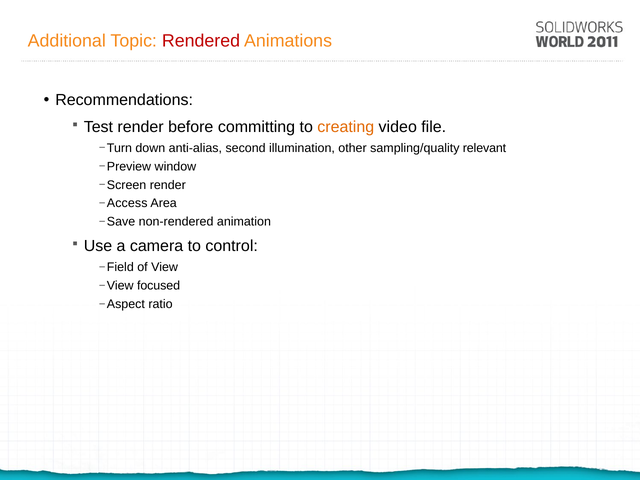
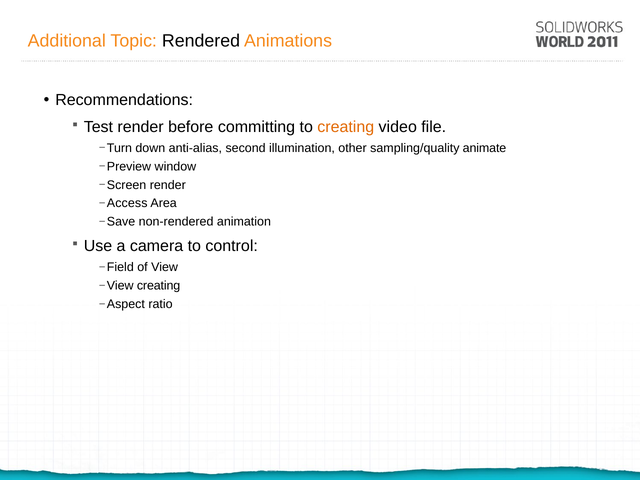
Rendered colour: red -> black (201, 41)
relevant: relevant -> animate (484, 148)
View focused: focused -> creating (159, 286)
